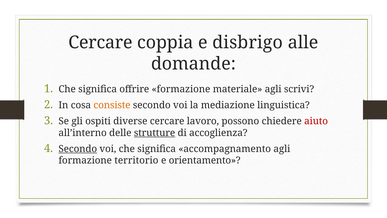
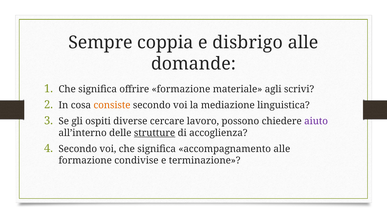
Cercare: Cercare -> Sempre (100, 42)
aiuto colour: red -> purple (316, 121)
Secondo underline: present -> none (78, 149)
accompagnamento agli: agli -> alle (282, 149)
territorio: territorio -> condivise (136, 160)
orientamento: orientamento -> terminazione (205, 160)
